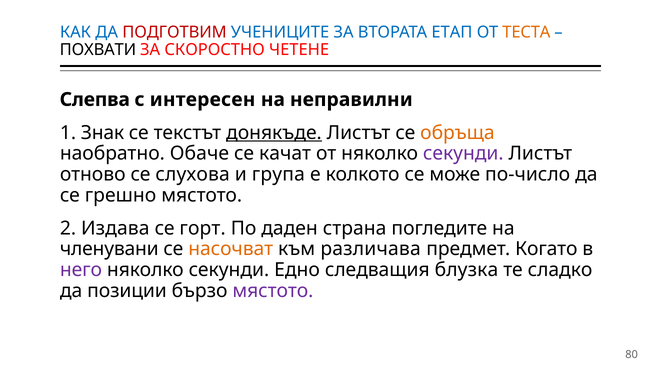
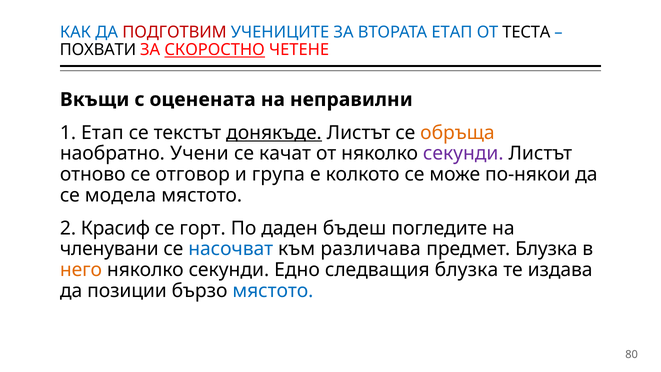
ТЕСТА colour: orange -> black (526, 32)
СКОРОСТНО underline: none -> present (215, 50)
Слепва: Слепва -> Вкъщи (95, 99)
интересен: интересен -> оценената (203, 99)
1 Знак: Знак -> Етап (102, 133)
Обаче: Обаче -> Учени (199, 153)
слухова: слухова -> отговор (193, 174)
по-число: по-число -> по-някои (528, 174)
грешно: грешно -> модела (120, 195)
Издава: Издава -> Красиф (115, 228)
страна: страна -> бъдеш (355, 228)
насочват colour: orange -> blue (231, 249)
предмет Когато: Когато -> Блузка (546, 249)
него colour: purple -> orange (81, 270)
сладко: сладко -> издава (560, 270)
мястото colour: purple -> blue (273, 291)
